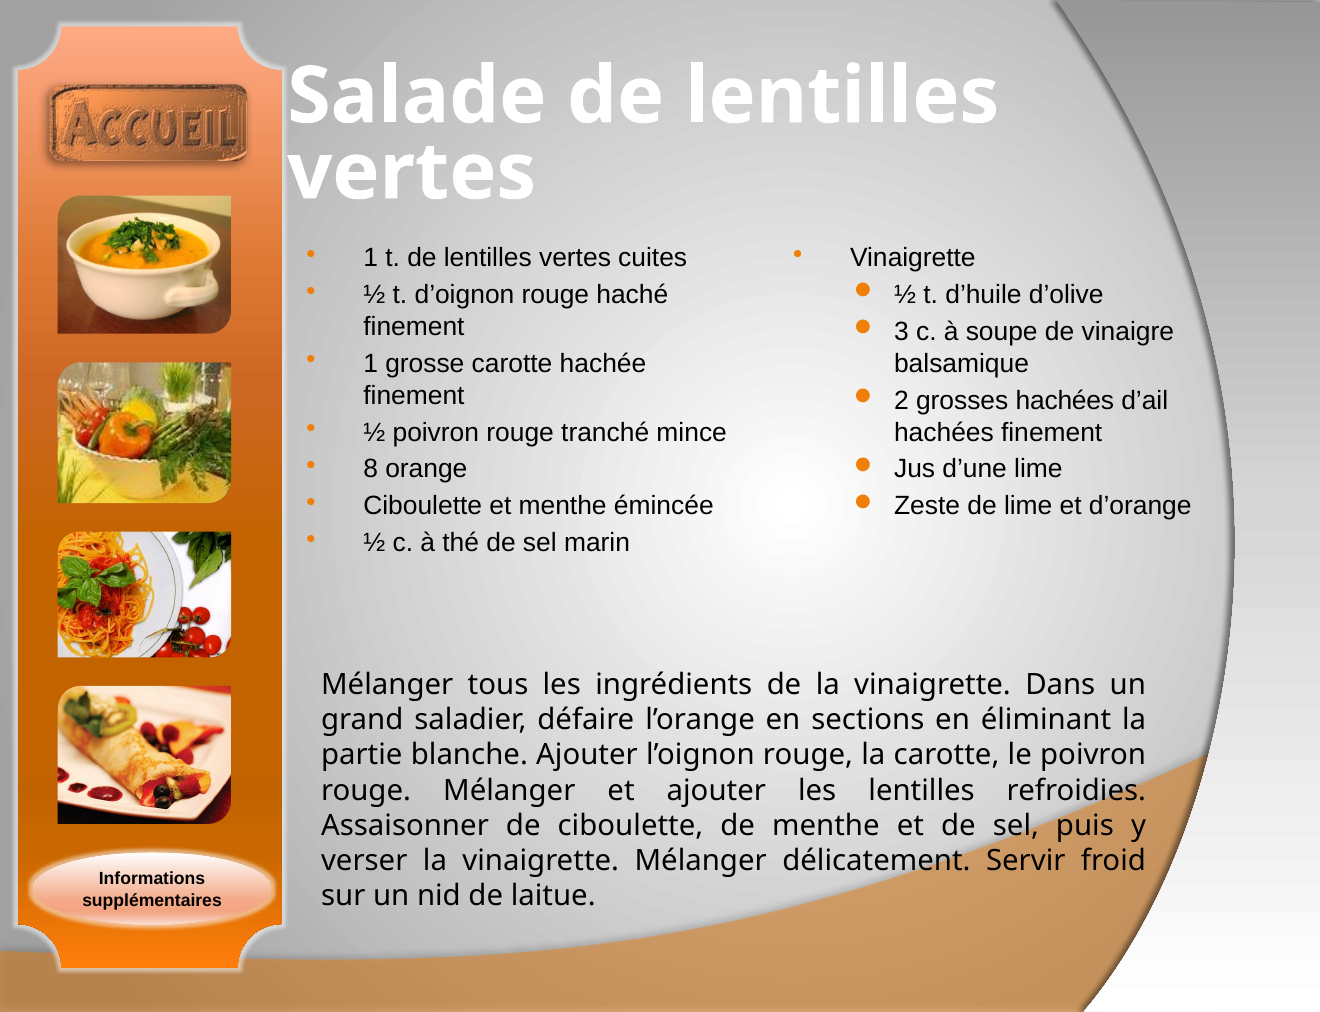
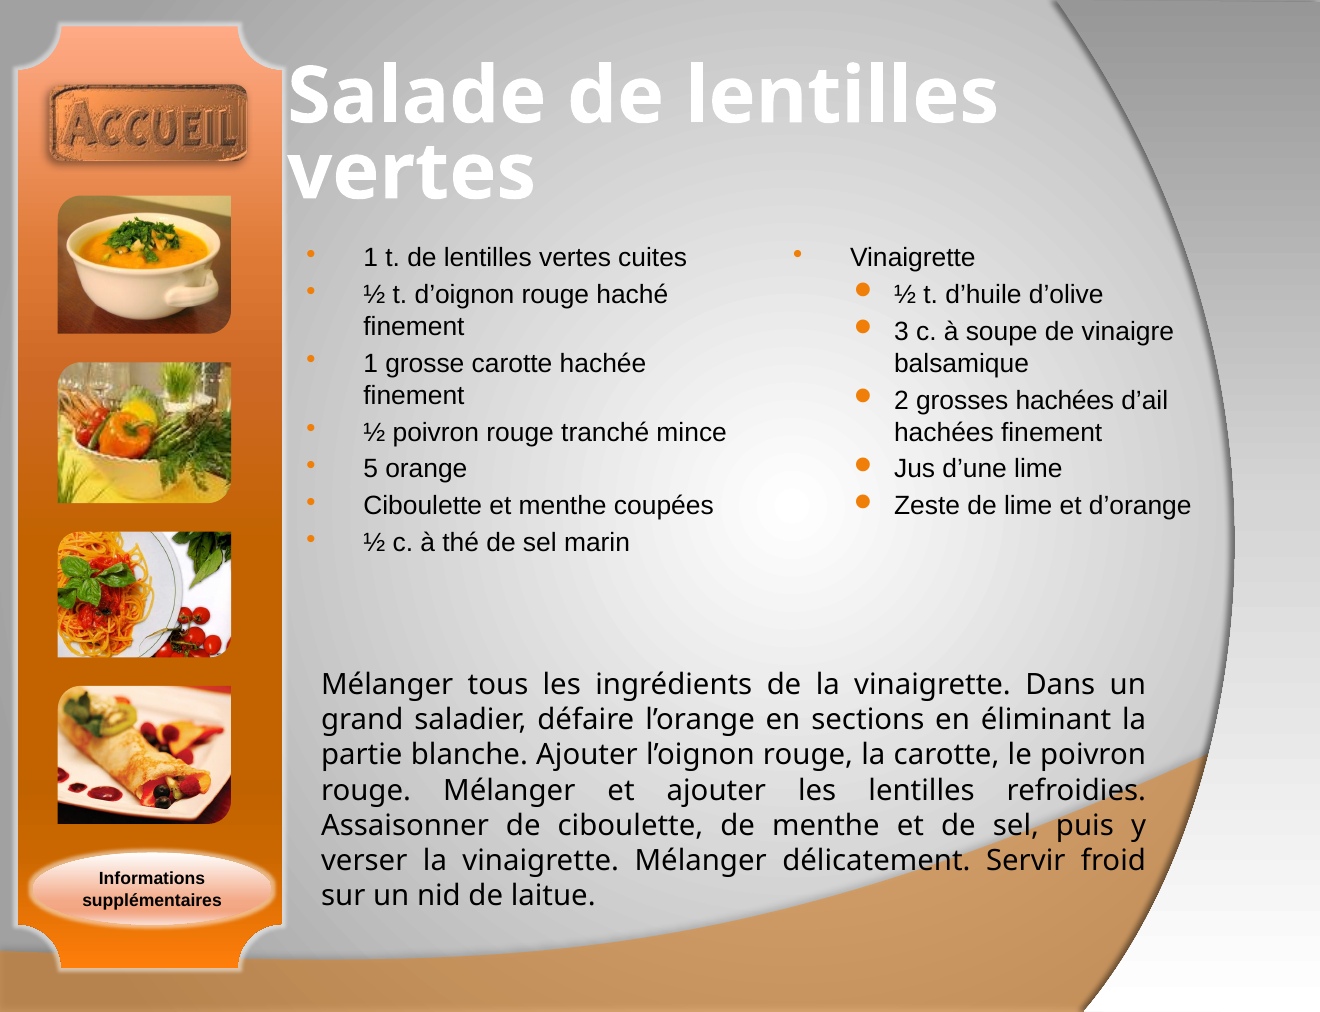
8: 8 -> 5 (371, 469)
émincée: émincée -> coupées (664, 506)
